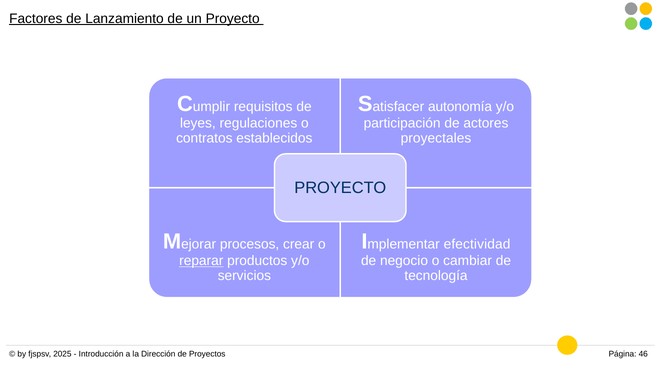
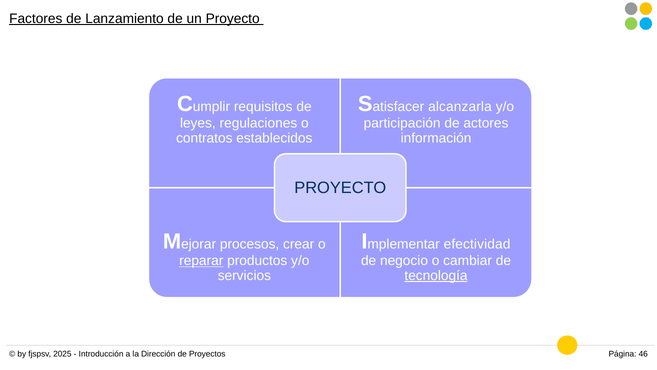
autonomía: autonomía -> alcanzarla (460, 107)
proyectales: proyectales -> información (436, 138)
tecnología underline: none -> present (436, 275)
